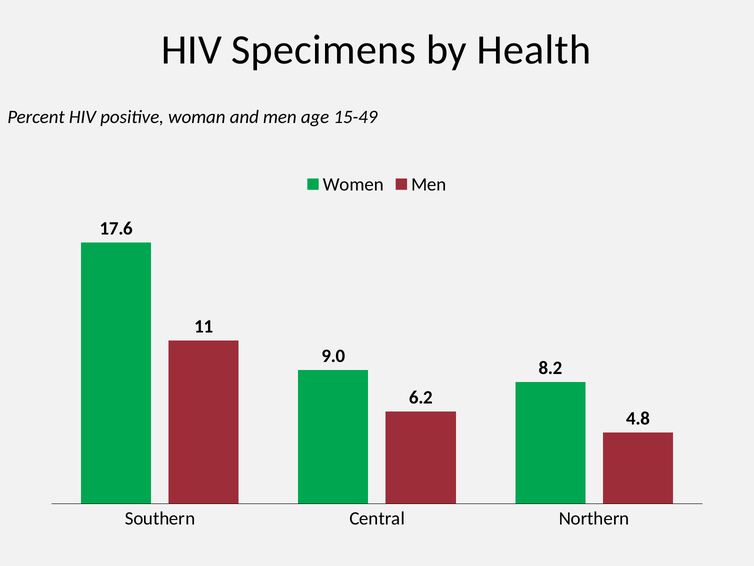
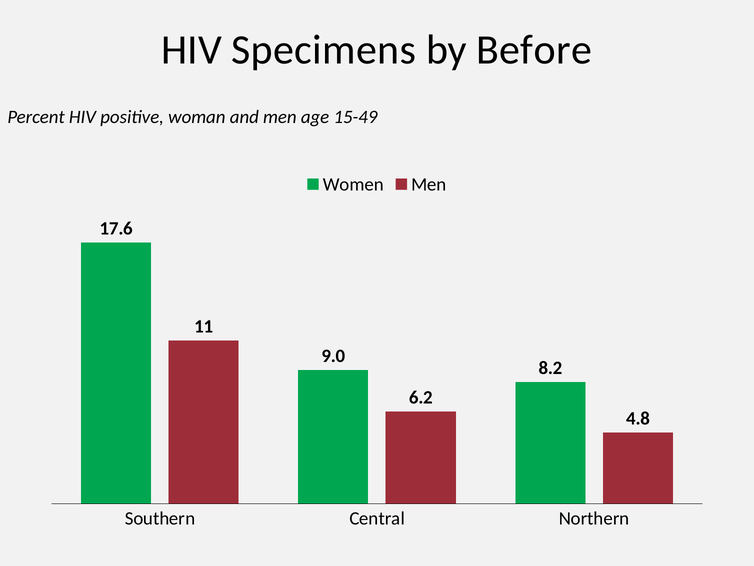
Health: Health -> Before (534, 50)
